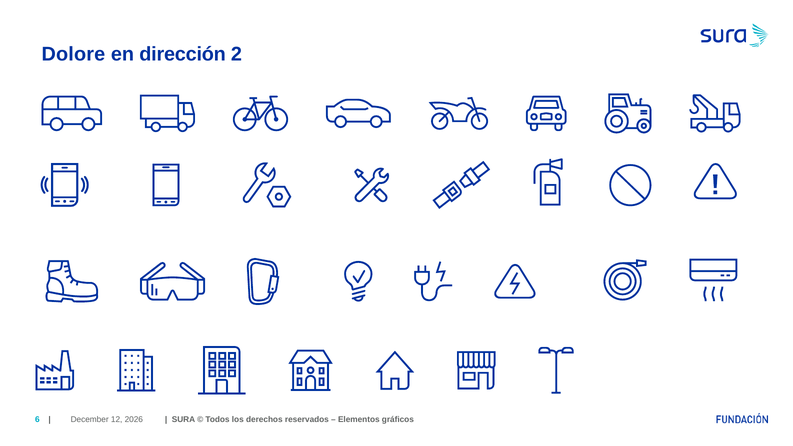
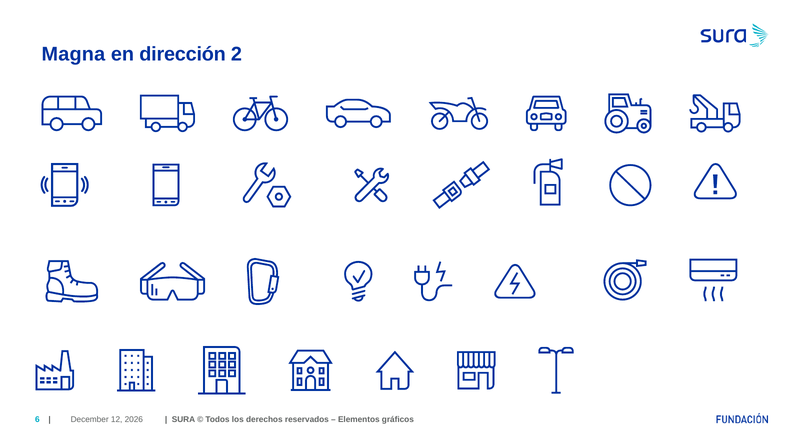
Dolore: Dolore -> Magna (73, 54)
